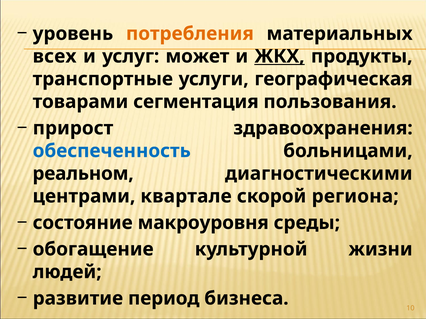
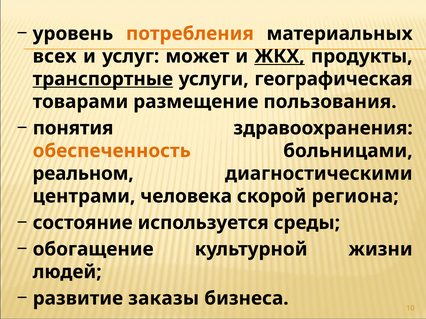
транспортные underline: none -> present (103, 79)
сегментация: сегментация -> размещение (196, 102)
прирост: прирост -> понятия (73, 128)
обеспеченность colour: blue -> orange (112, 151)
квартале: квартале -> человека (186, 197)
макроуровня: макроуровня -> используется (203, 223)
период: период -> заказы (164, 299)
